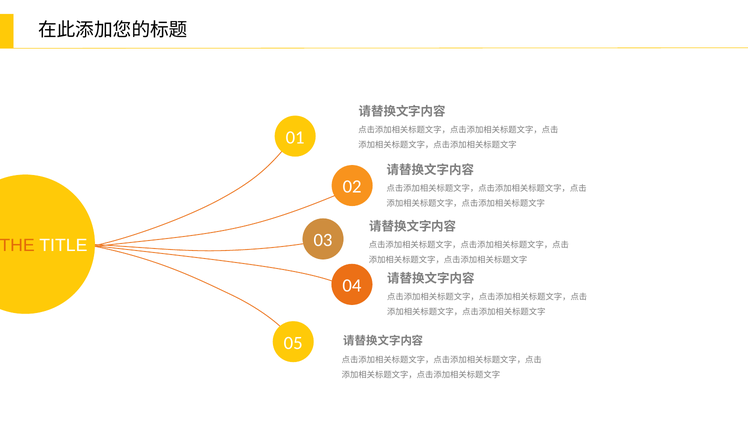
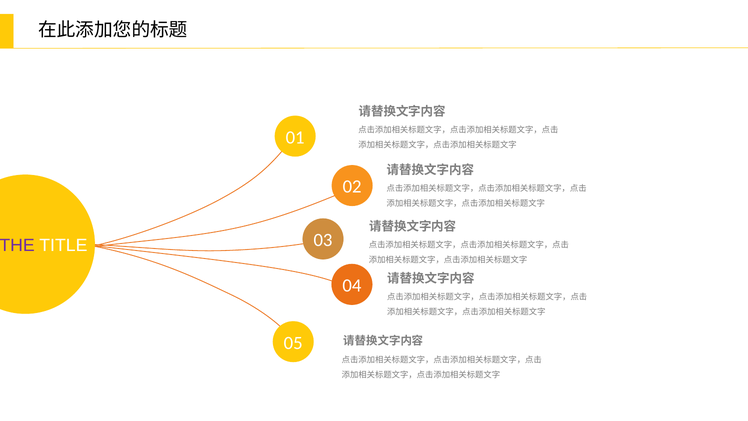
THE colour: orange -> purple (17, 245)
